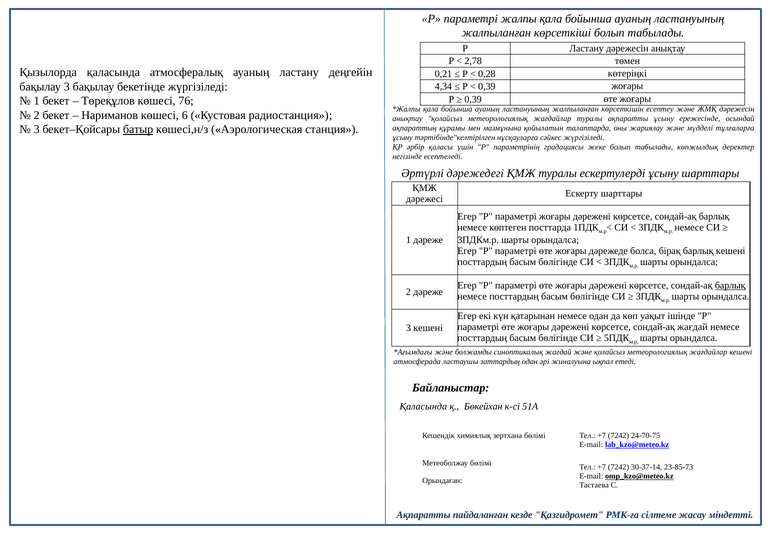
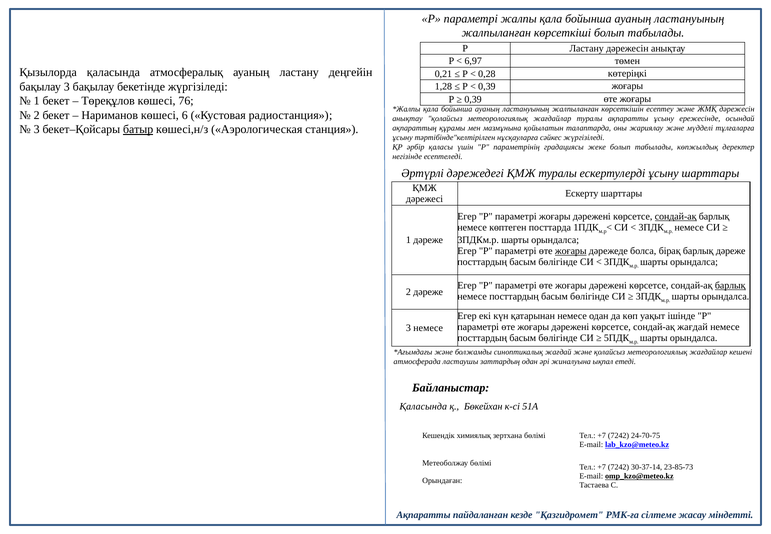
2,78: 2,78 -> 6,97 (473, 61)
4,34: 4,34 -> 1,28 (443, 87)
сондай-ақ underline: none -> present (676, 217)
жоғары underline: none -> present (571, 251)
барлық кешені: кешені -> дәреже (731, 251)
3 кешені: кешені -> немесе (428, 328)
